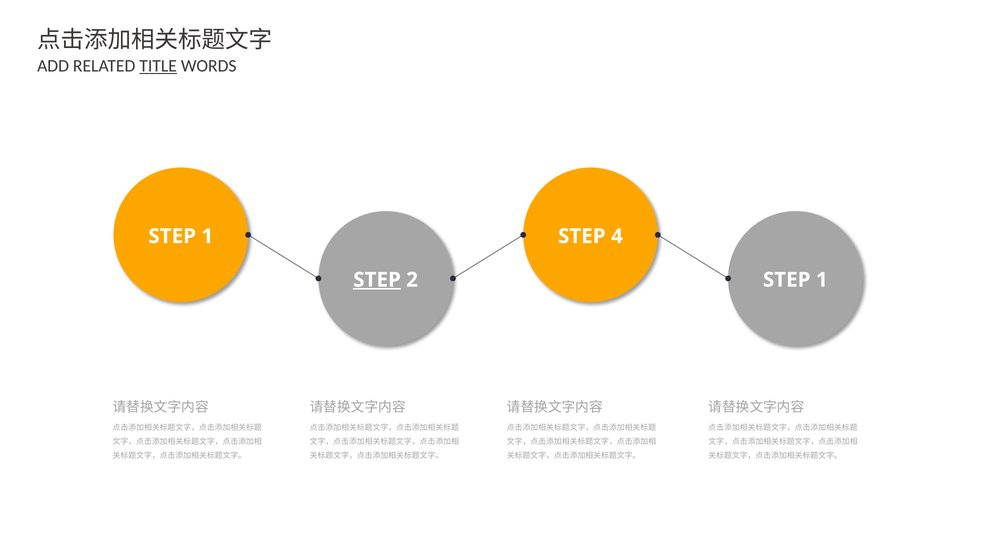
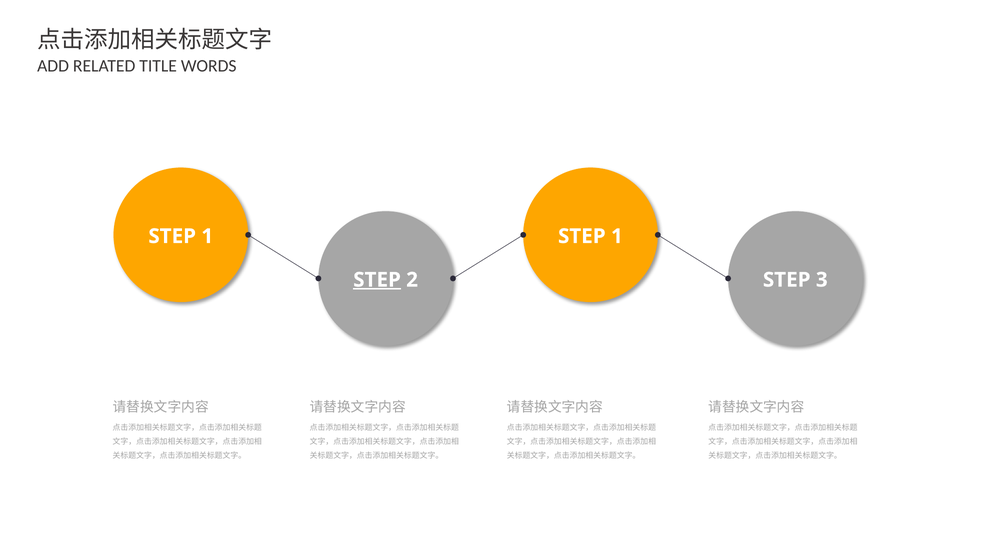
TITLE underline: present -> none (158, 66)
4: 4 -> 1 (617, 236)
1: 1 -> 3 (822, 280)
